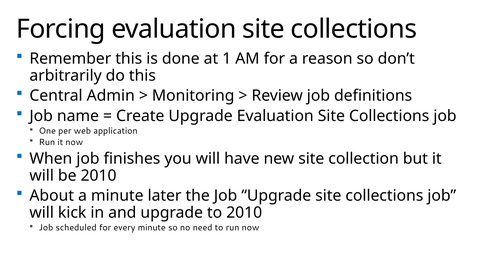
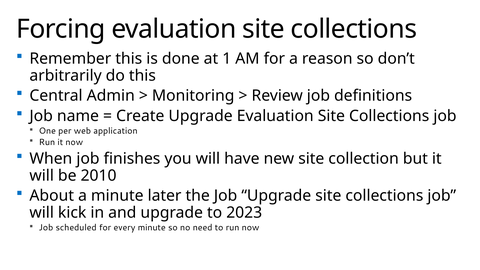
to 2010: 2010 -> 2023 (244, 213)
